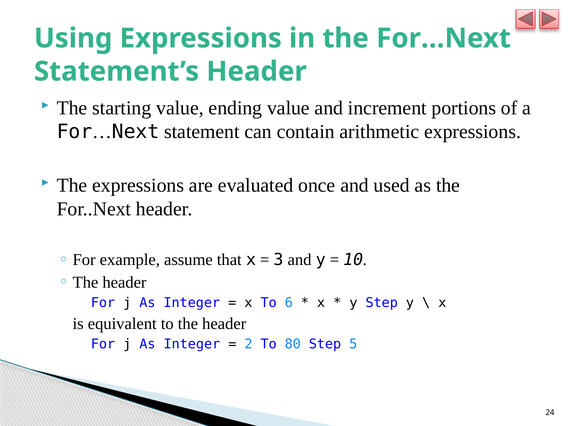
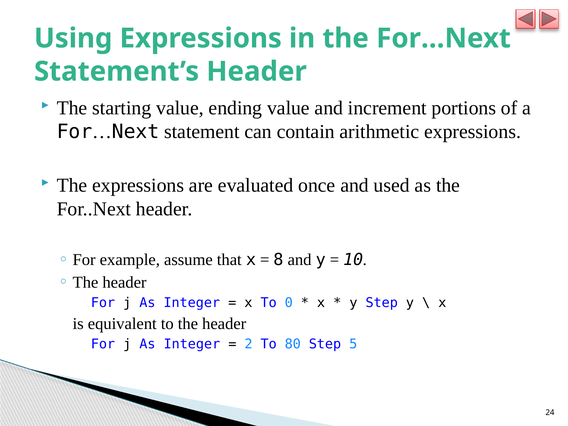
3: 3 -> 8 (279, 260)
6: 6 -> 0 (289, 303)
